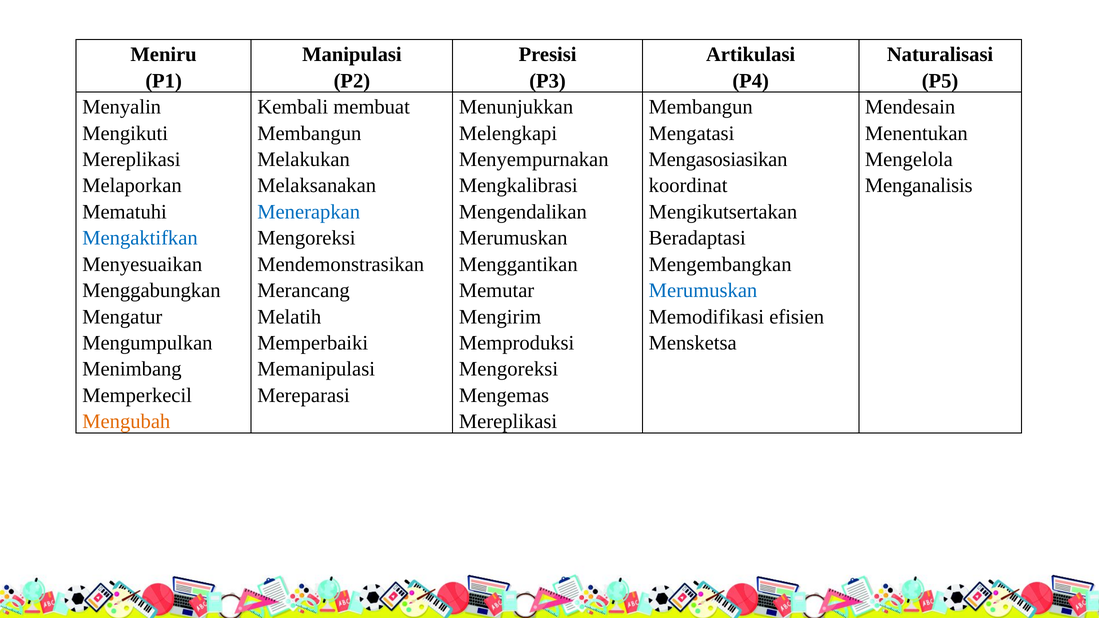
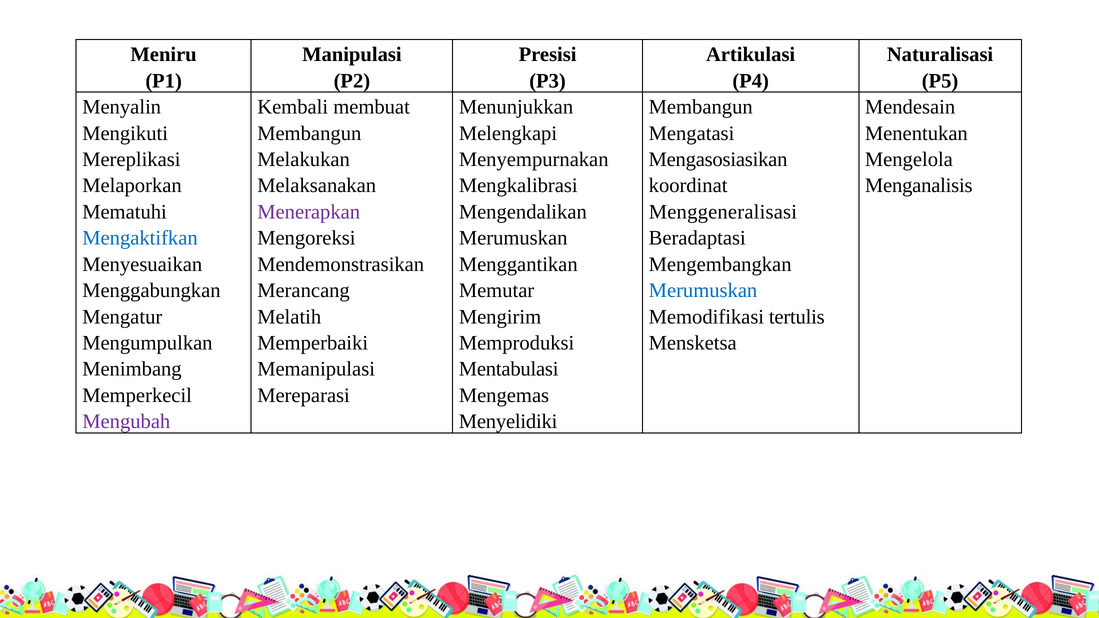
Menerapkan colour: blue -> purple (309, 212)
Mengikutsertakan: Mengikutsertakan -> Menggeneralisasi (723, 212)
efisien: efisien -> tertulis (797, 317)
Mengoreksi: Mengoreksi -> Mentabulasi (509, 369)
Mengubah colour: orange -> purple (126, 422)
Mereplikasi: Mereplikasi -> Menyelidiki (508, 422)
